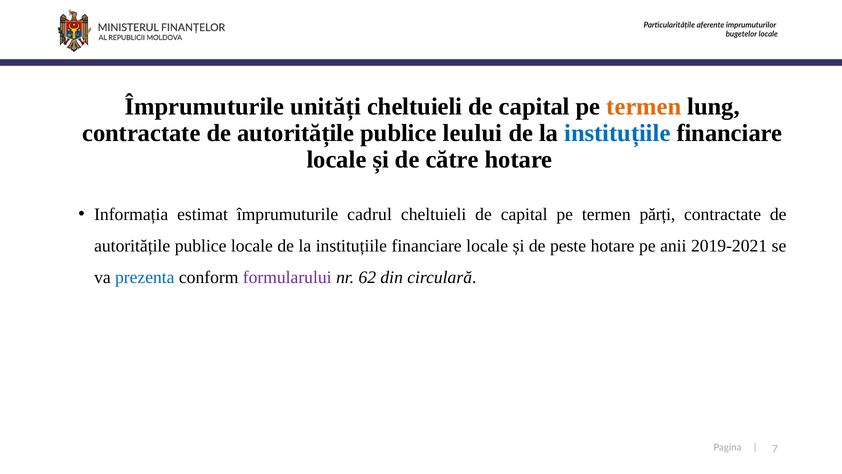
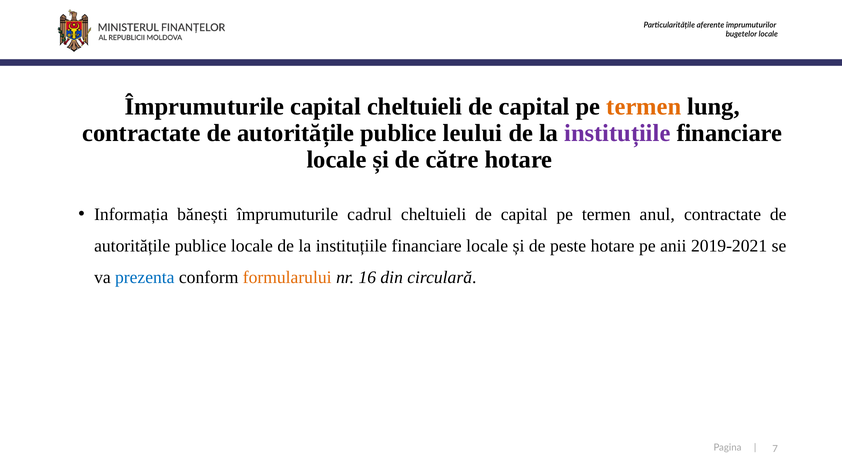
Împrumuturile unități: unități -> capital (326, 107)
instituțiile colour: blue -> purple (617, 133)
estimat: estimat -> bănești (202, 214)
părți: părți -> anul (657, 214)
formularului colour: purple -> orange (287, 277)
62: 62 -> 16 (367, 277)
